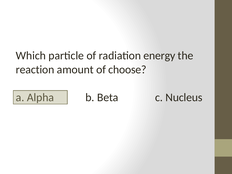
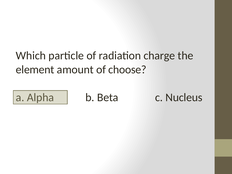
energy: energy -> charge (159, 56)
reaction: reaction -> element (35, 70)
